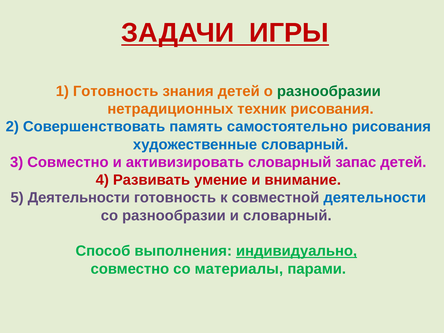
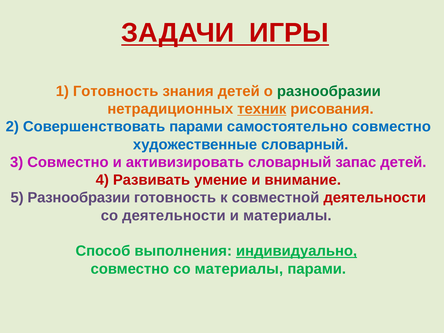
техник underline: none -> present (262, 109)
Совершенствовать память: память -> парами (196, 127)
самостоятельно рисования: рисования -> совместно (391, 127)
5 Деятельности: Деятельности -> Разнообразии (79, 198)
деятельности colour: blue -> red (375, 198)
со разнообразии: разнообразии -> деятельности (174, 216)
и словарный: словарный -> материалы (287, 216)
